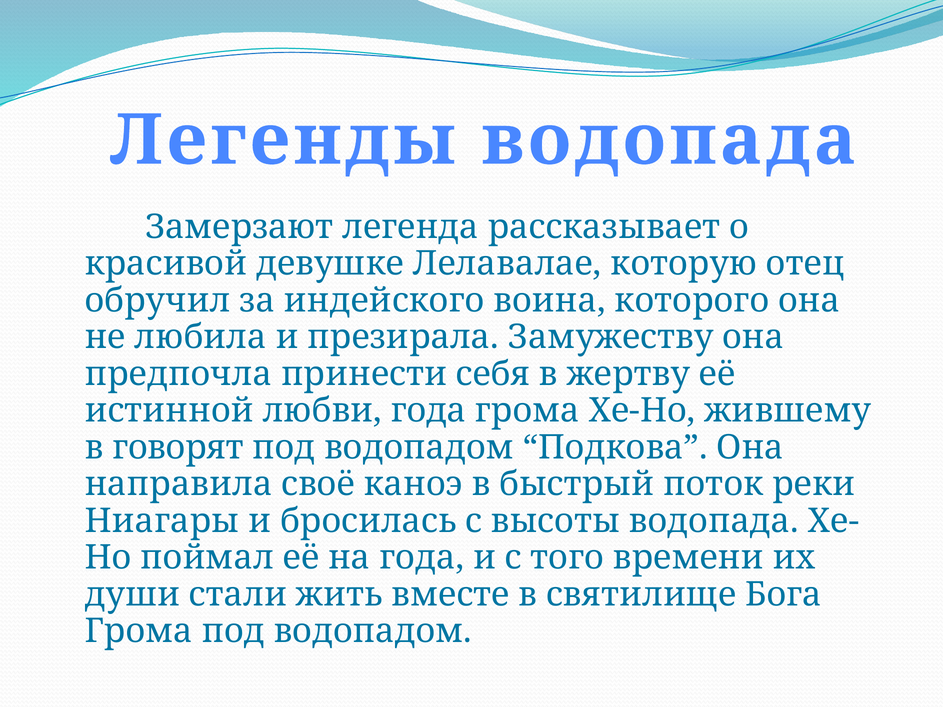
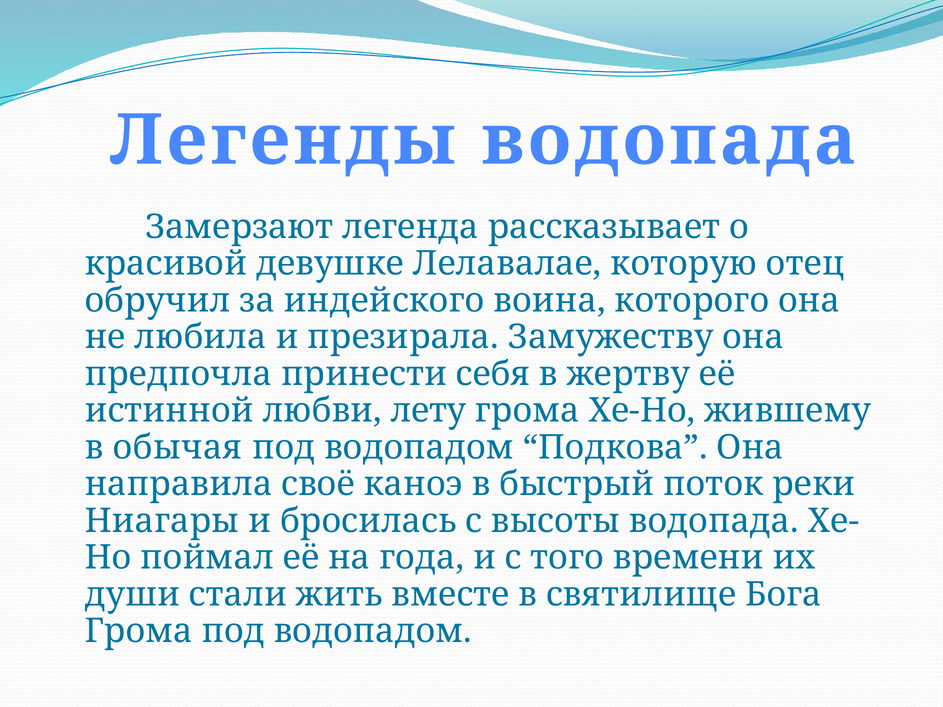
любви года: года -> лету (428, 411)
говорят: говорят -> обычая (178, 448)
